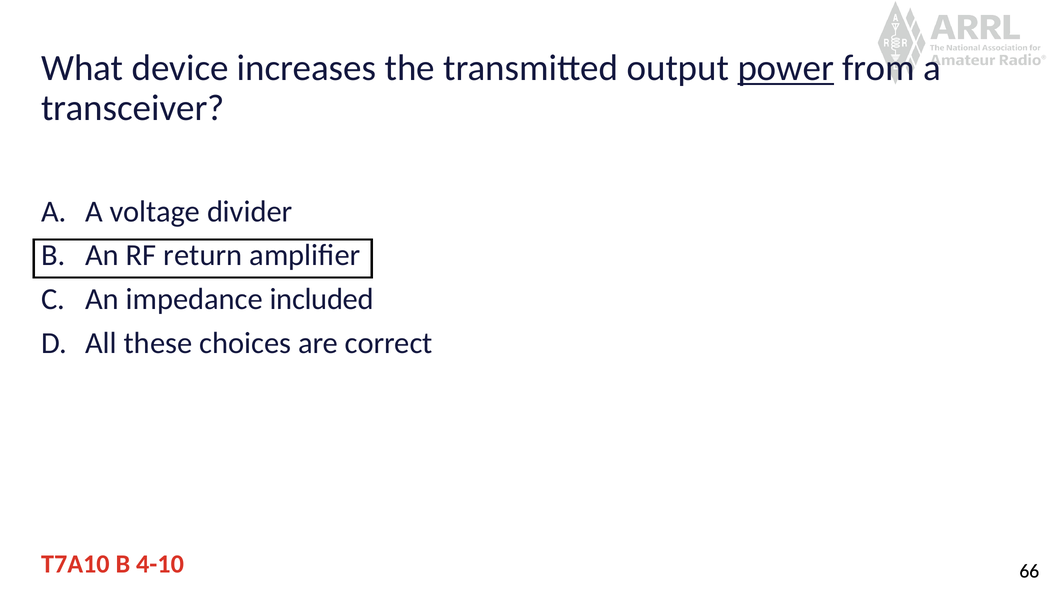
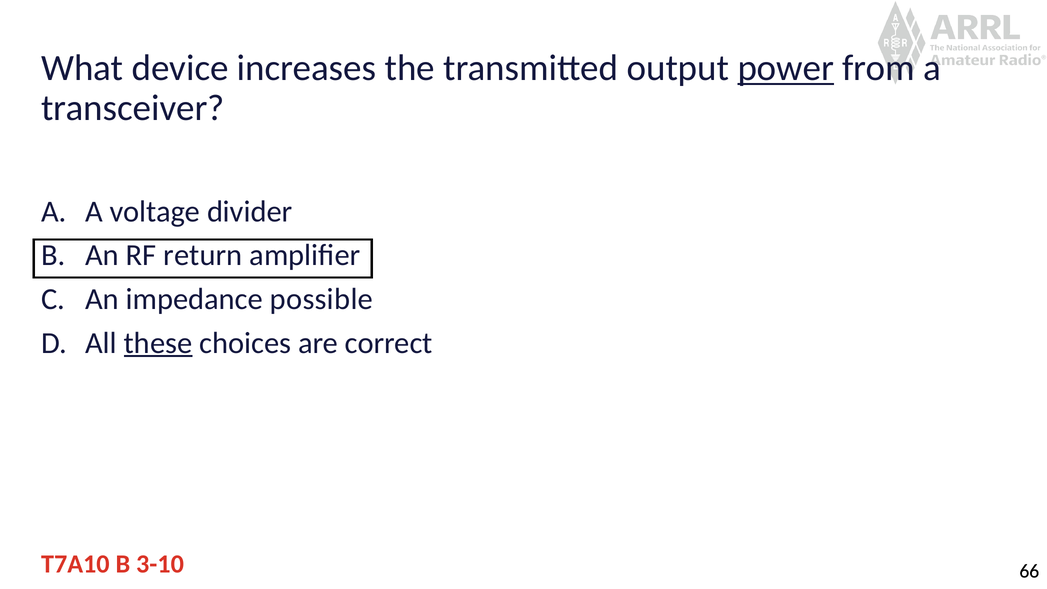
included: included -> possible (321, 299)
these underline: none -> present (158, 343)
4-10: 4-10 -> 3-10 (160, 564)
